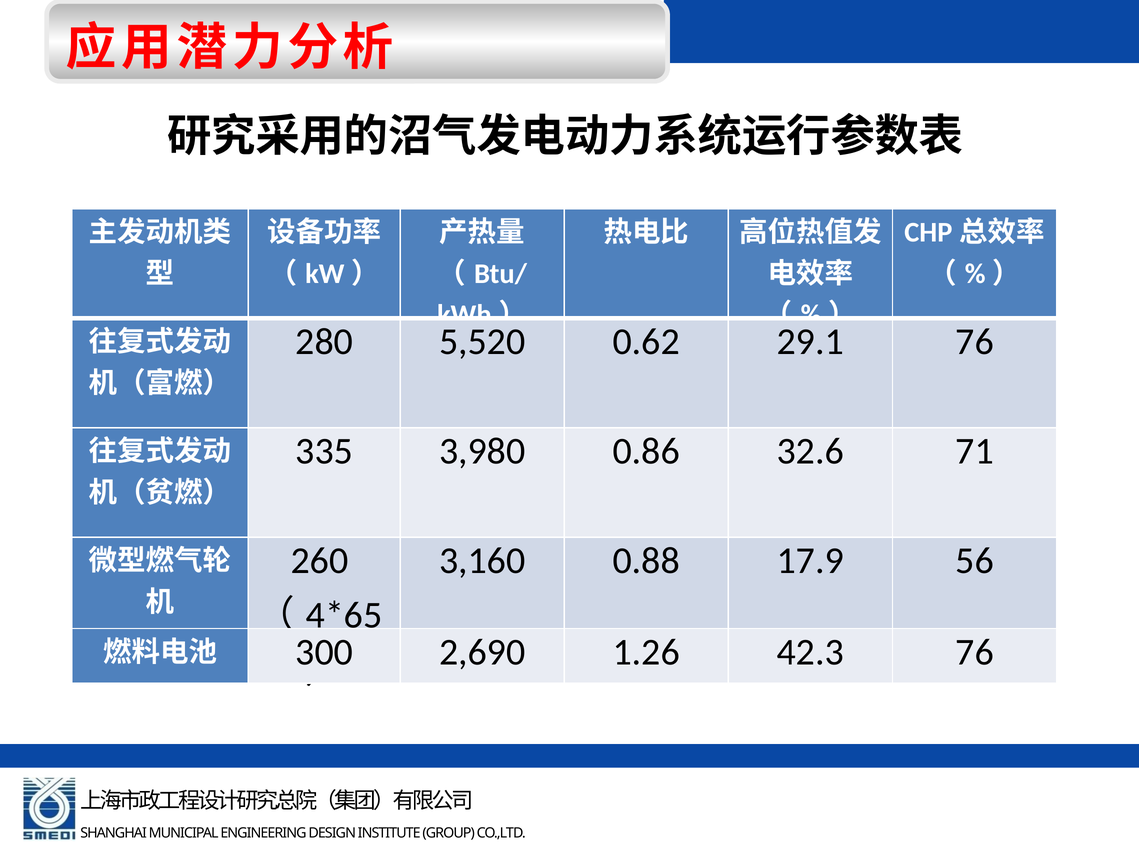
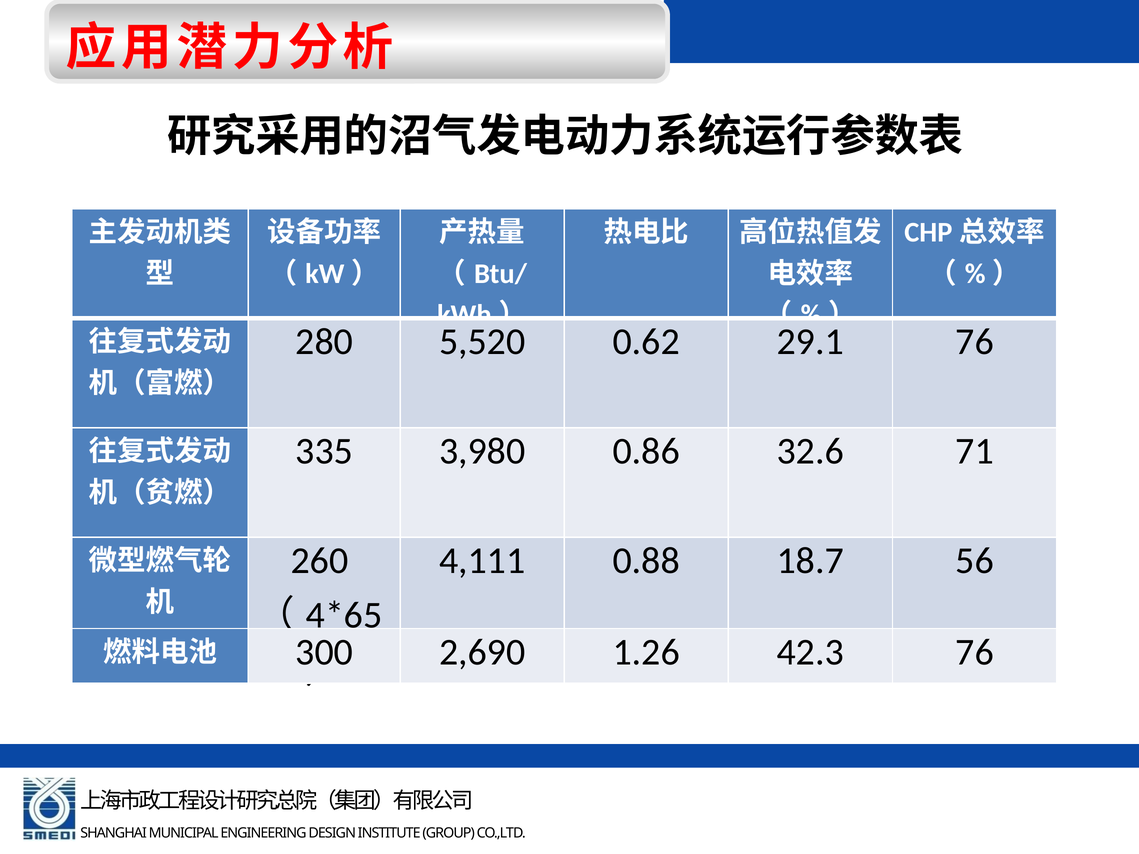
3,160: 3,160 -> 4,111 (482, 561)
17.9: 17.9 -> 18.7 (810, 561)
